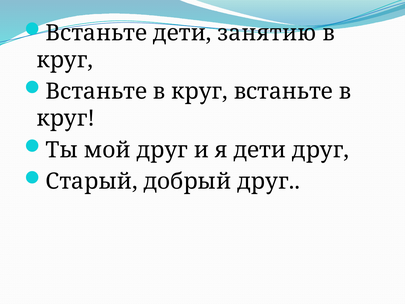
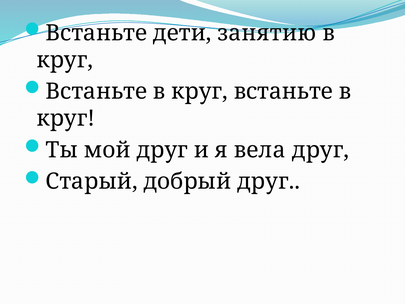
я дети: дети -> вела (260, 150)
